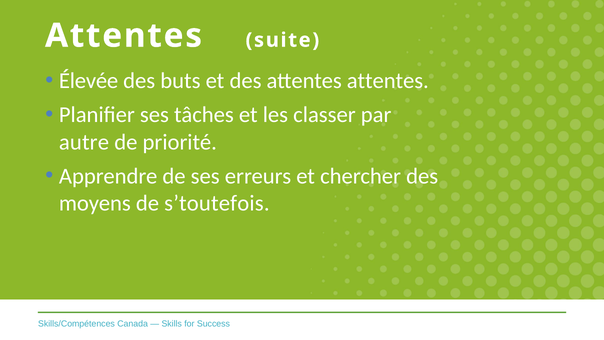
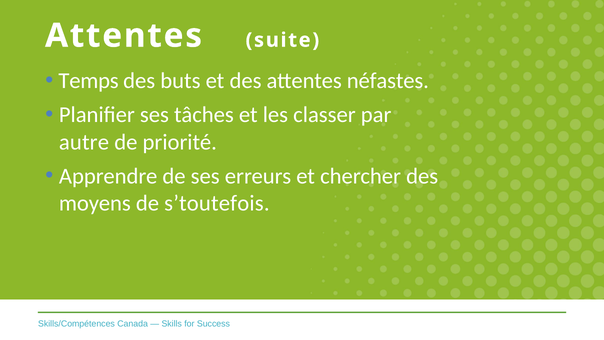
Élevée: Élevée -> Temps (89, 81)
attentes attentes: attentes -> néfastes (388, 81)
